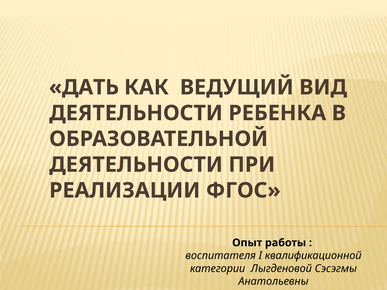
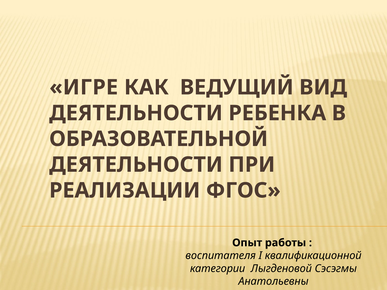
ДАТЬ: ДАТЬ -> ИГРЕ (84, 87)
